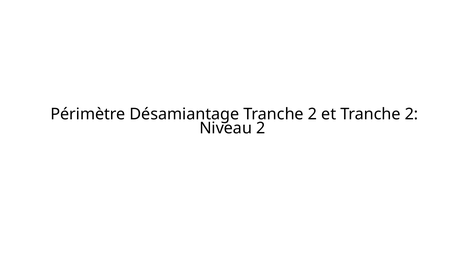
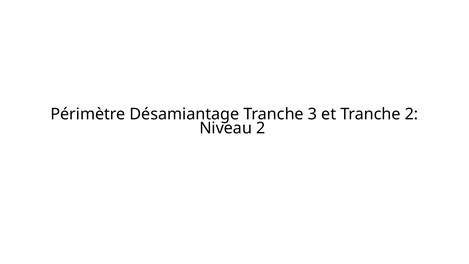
Désamiantage Tranche 2: 2 -> 3 (312, 114)
